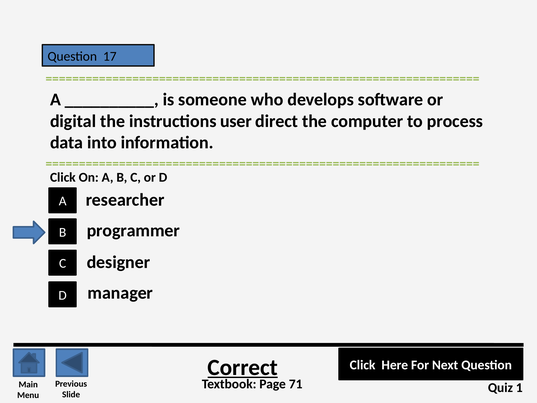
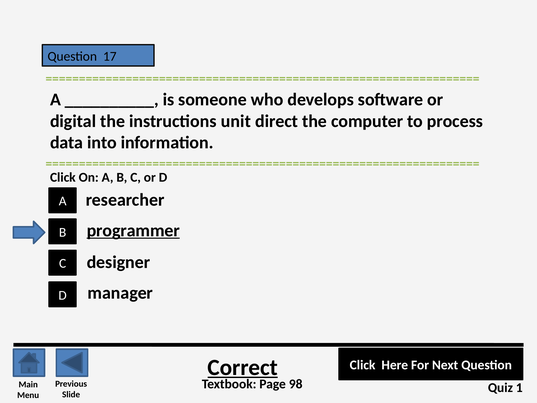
user: user -> unit (236, 121)
programmer underline: none -> present (133, 230)
71: 71 -> 98 (296, 384)
